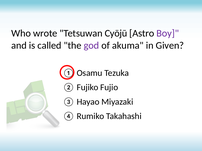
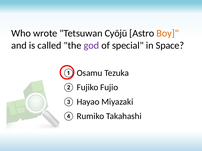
Boy colour: purple -> orange (168, 33)
akuma: akuma -> special (128, 46)
Given: Given -> Space (170, 46)
